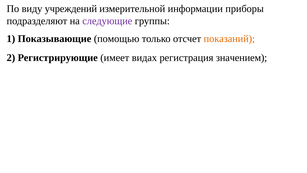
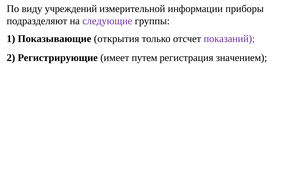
помощью: помощью -> открытия (117, 39)
показаний colour: orange -> purple (229, 39)
видах: видах -> путем (144, 58)
